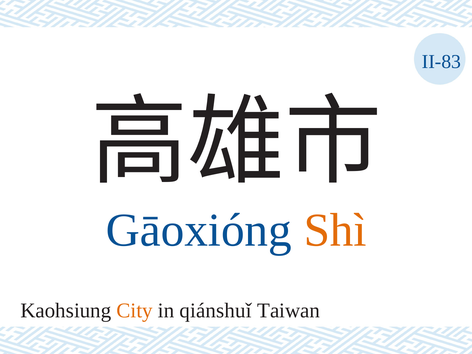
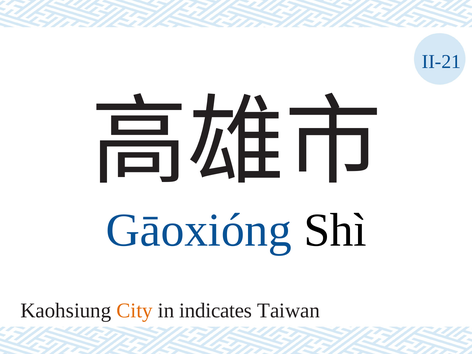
II-83: II-83 -> II-21 (441, 62)
Shì colour: orange -> black (335, 230)
qiánshuǐ: qiánshuǐ -> indicates (216, 311)
